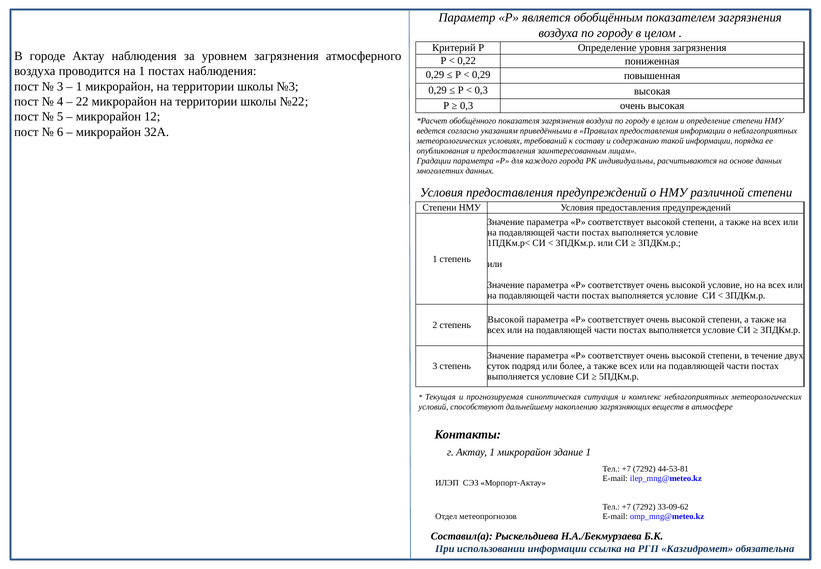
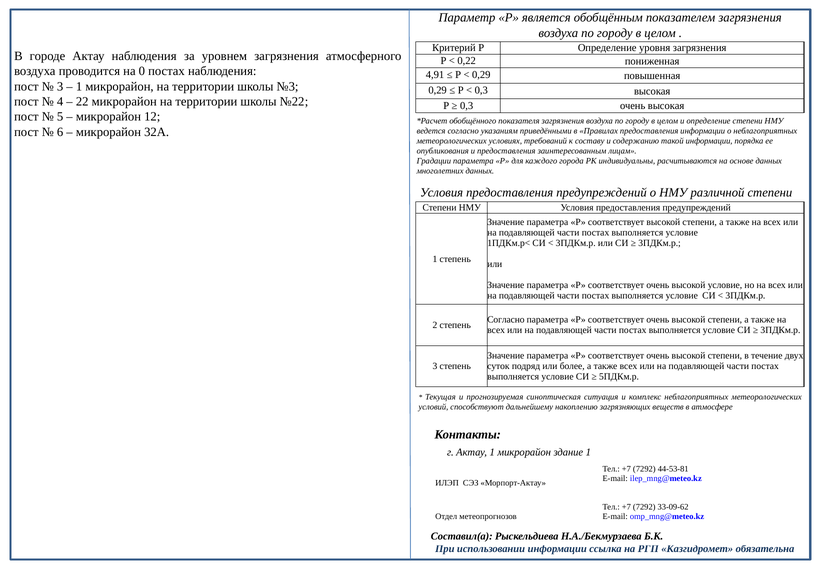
на 1: 1 -> 0 (142, 71)
0,29: 0,29 -> 4,91 (435, 74)
Высокой: Высокой -> Согласно (506, 319)
